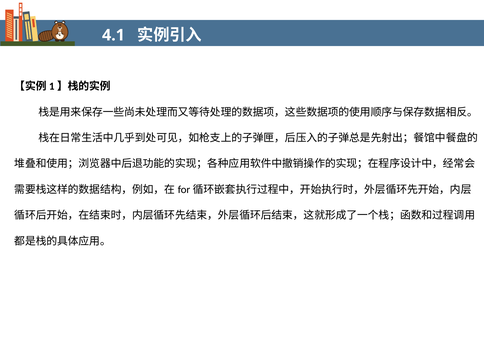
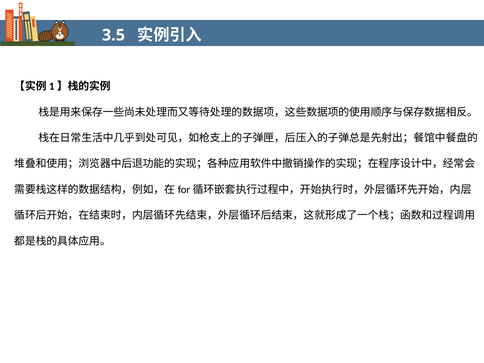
4.1: 4.1 -> 3.5 (113, 35)
